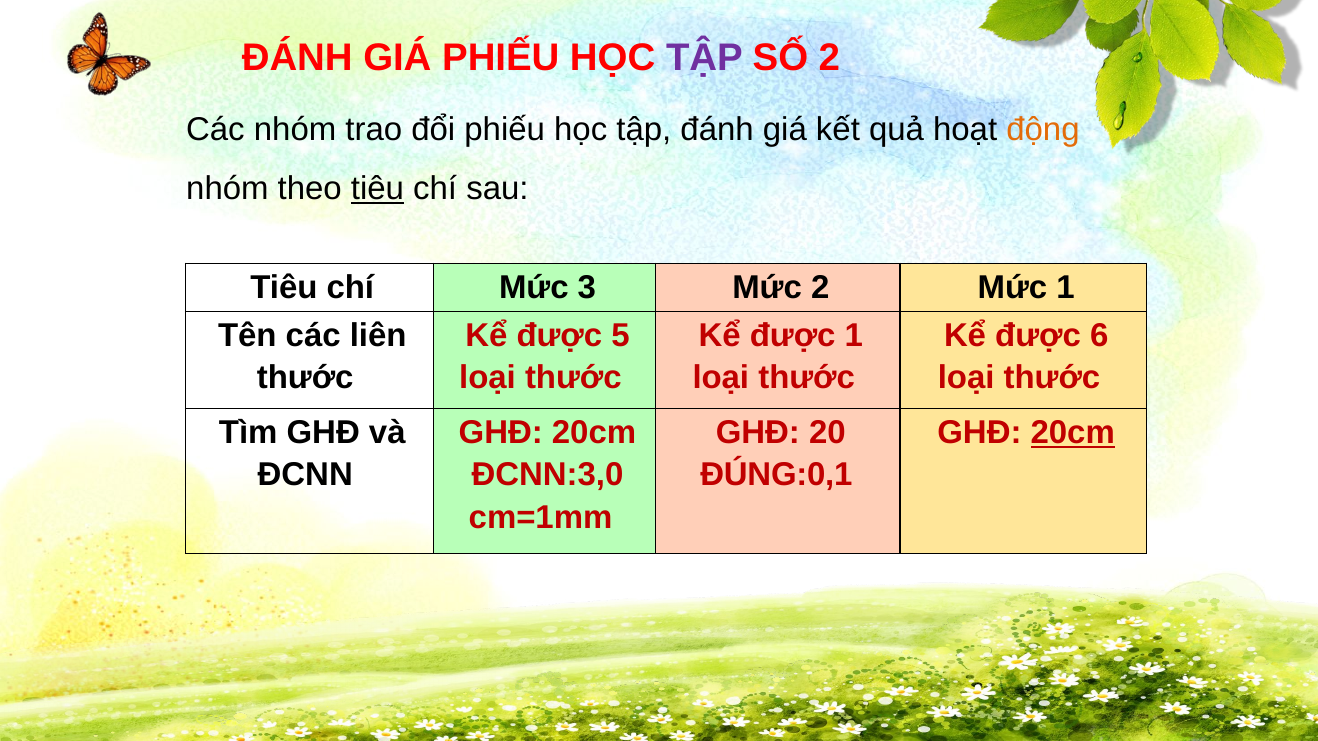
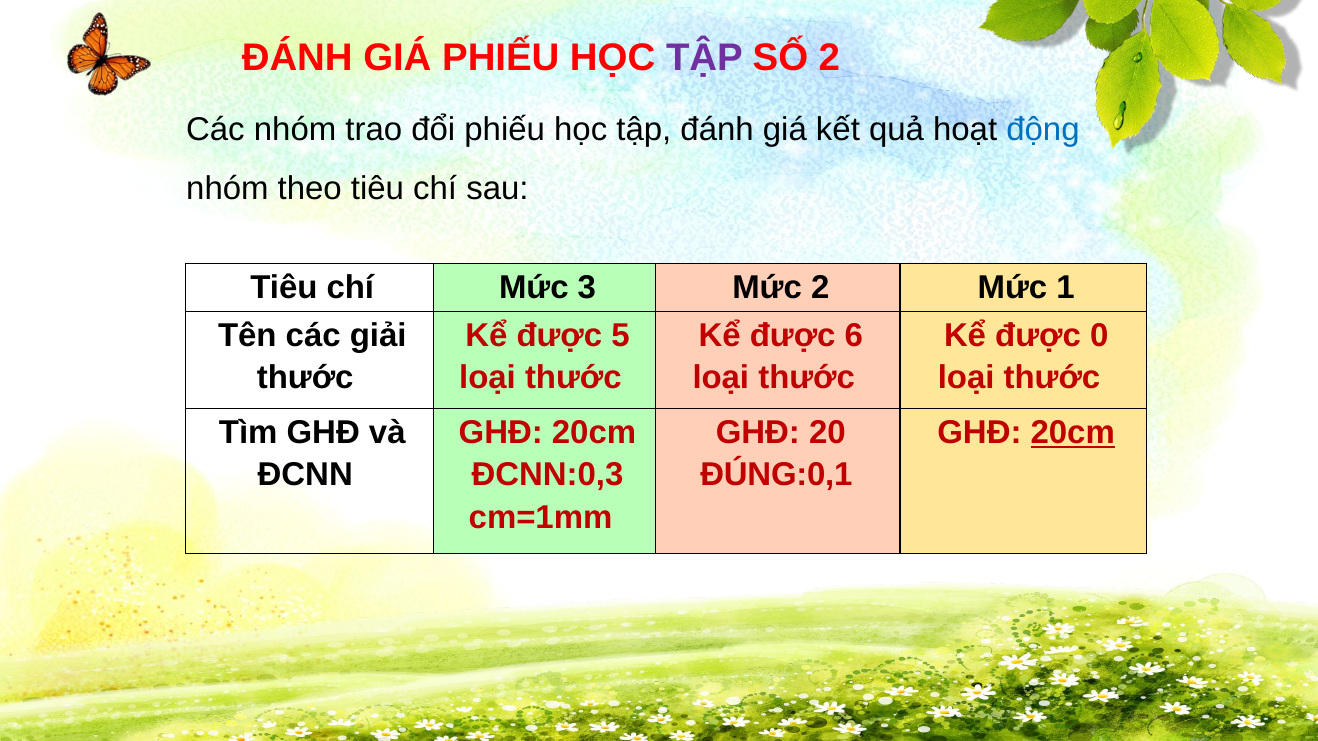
động colour: orange -> blue (1043, 130)
tiêu underline: present -> none (377, 189)
liên: liên -> giải (378, 336)
được 1: 1 -> 6 (854, 336)
6: 6 -> 0 (1099, 336)
ĐCNN:3,0: ĐCNN:3,0 -> ĐCNN:0,3 (548, 475)
